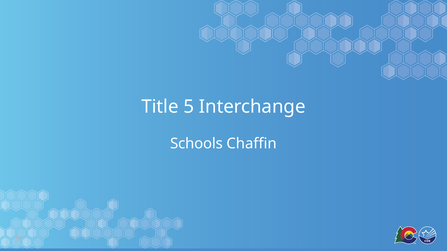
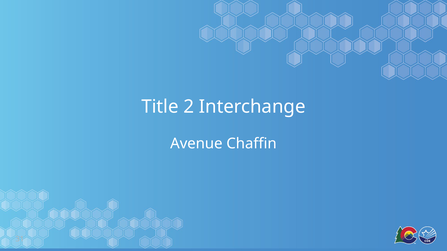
5: 5 -> 2 (189, 107)
Schools: Schools -> Avenue (196, 144)
